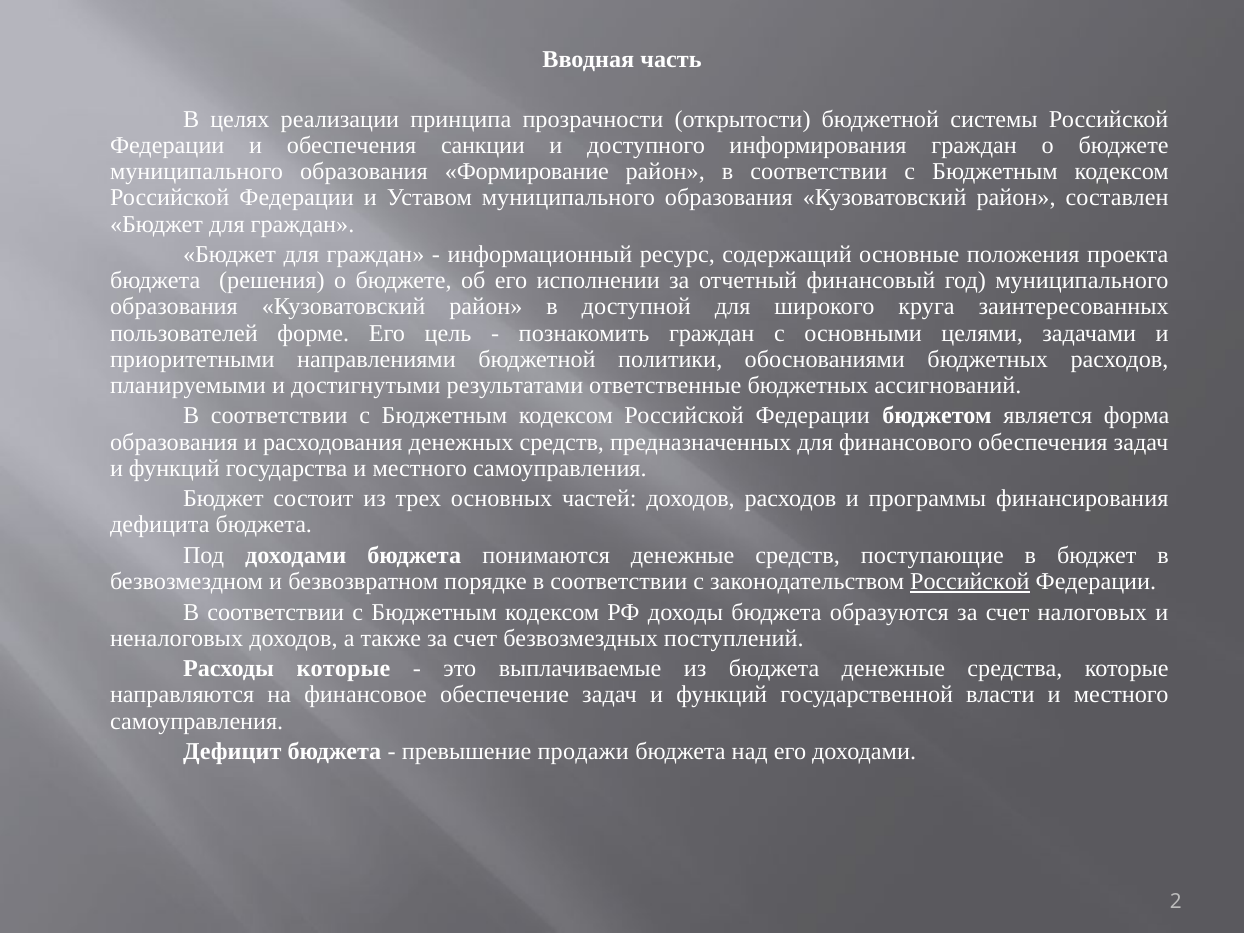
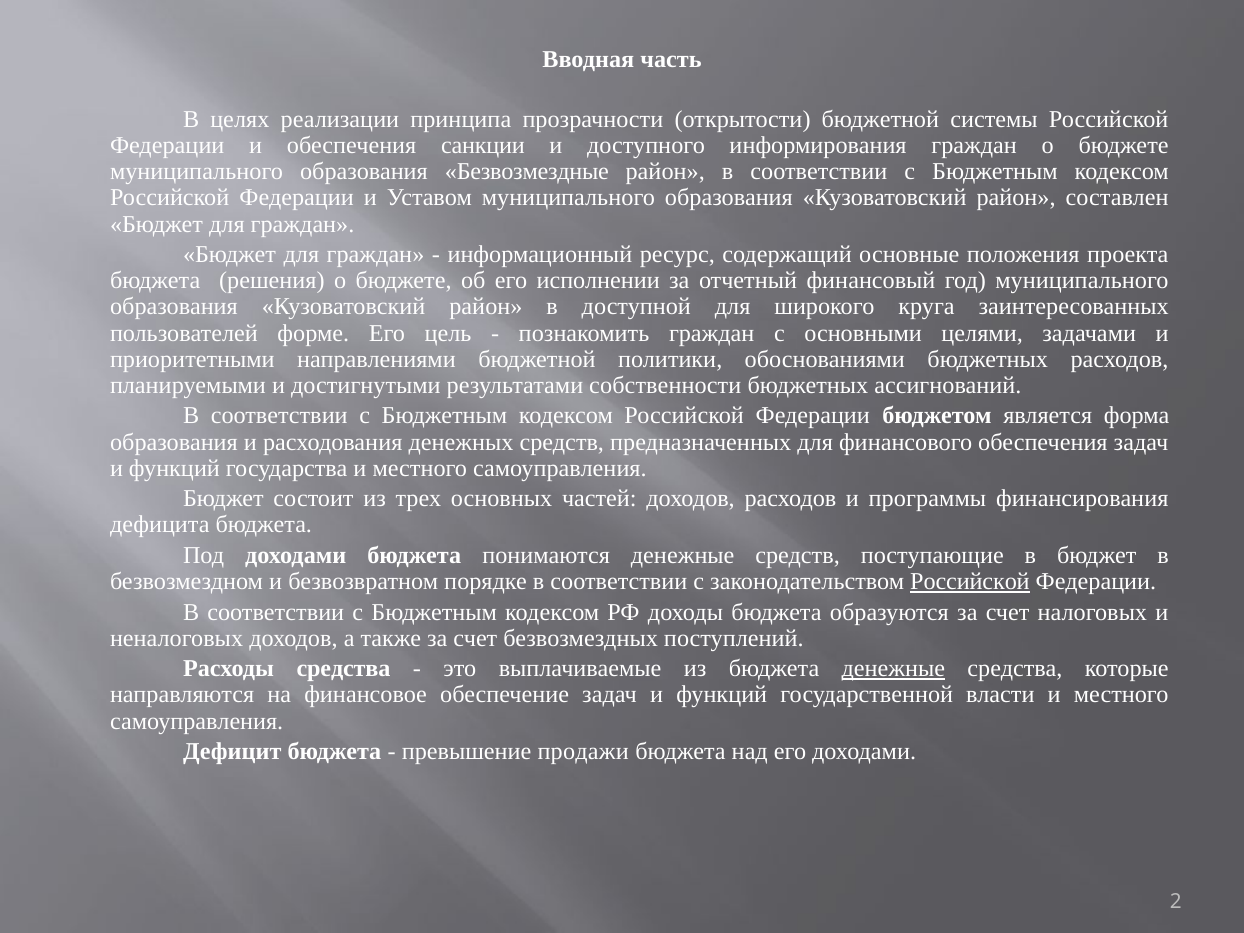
Формирование: Формирование -> Безвозмездные (527, 172)
ответственные: ответственные -> собственности (665, 385)
Расходы которые: которые -> средства (344, 669)
денежные underline: none -> present (893, 669)
